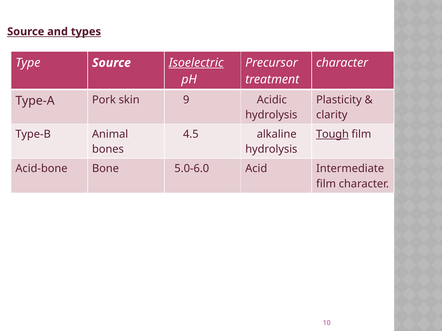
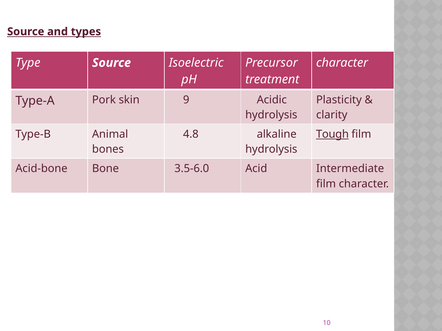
Isoelectric underline: present -> none (196, 63)
4.5: 4.5 -> 4.8 (191, 134)
5.0-6.0: 5.0-6.0 -> 3.5-6.0 (192, 169)
